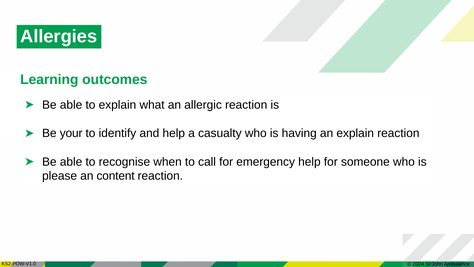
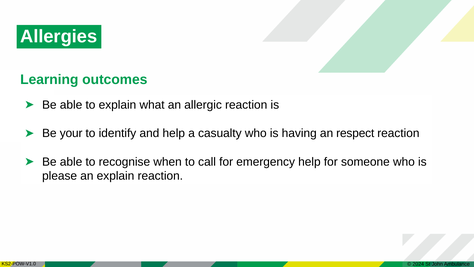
an explain: explain -> respect (355, 133)
an content: content -> explain (116, 176)
